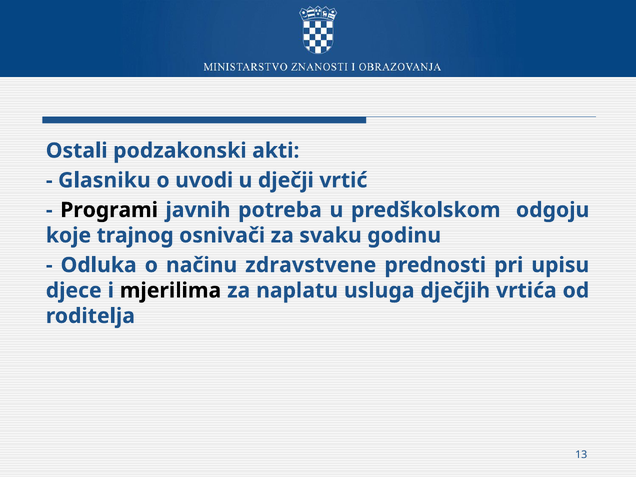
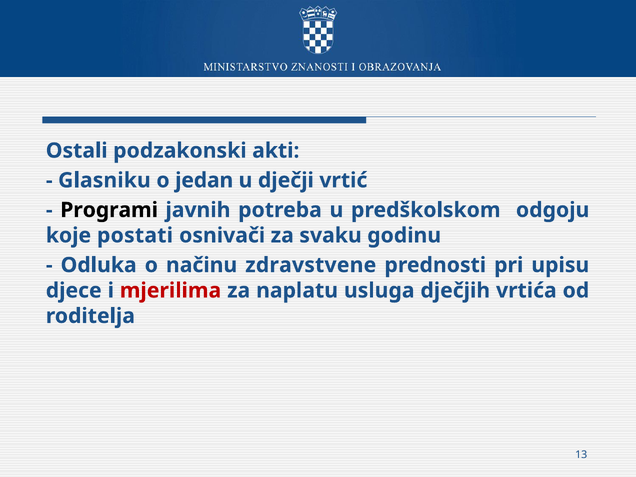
uvodi: uvodi -> jedan (204, 180)
trajnog: trajnog -> postati (135, 235)
mjerilima colour: black -> red (170, 291)
